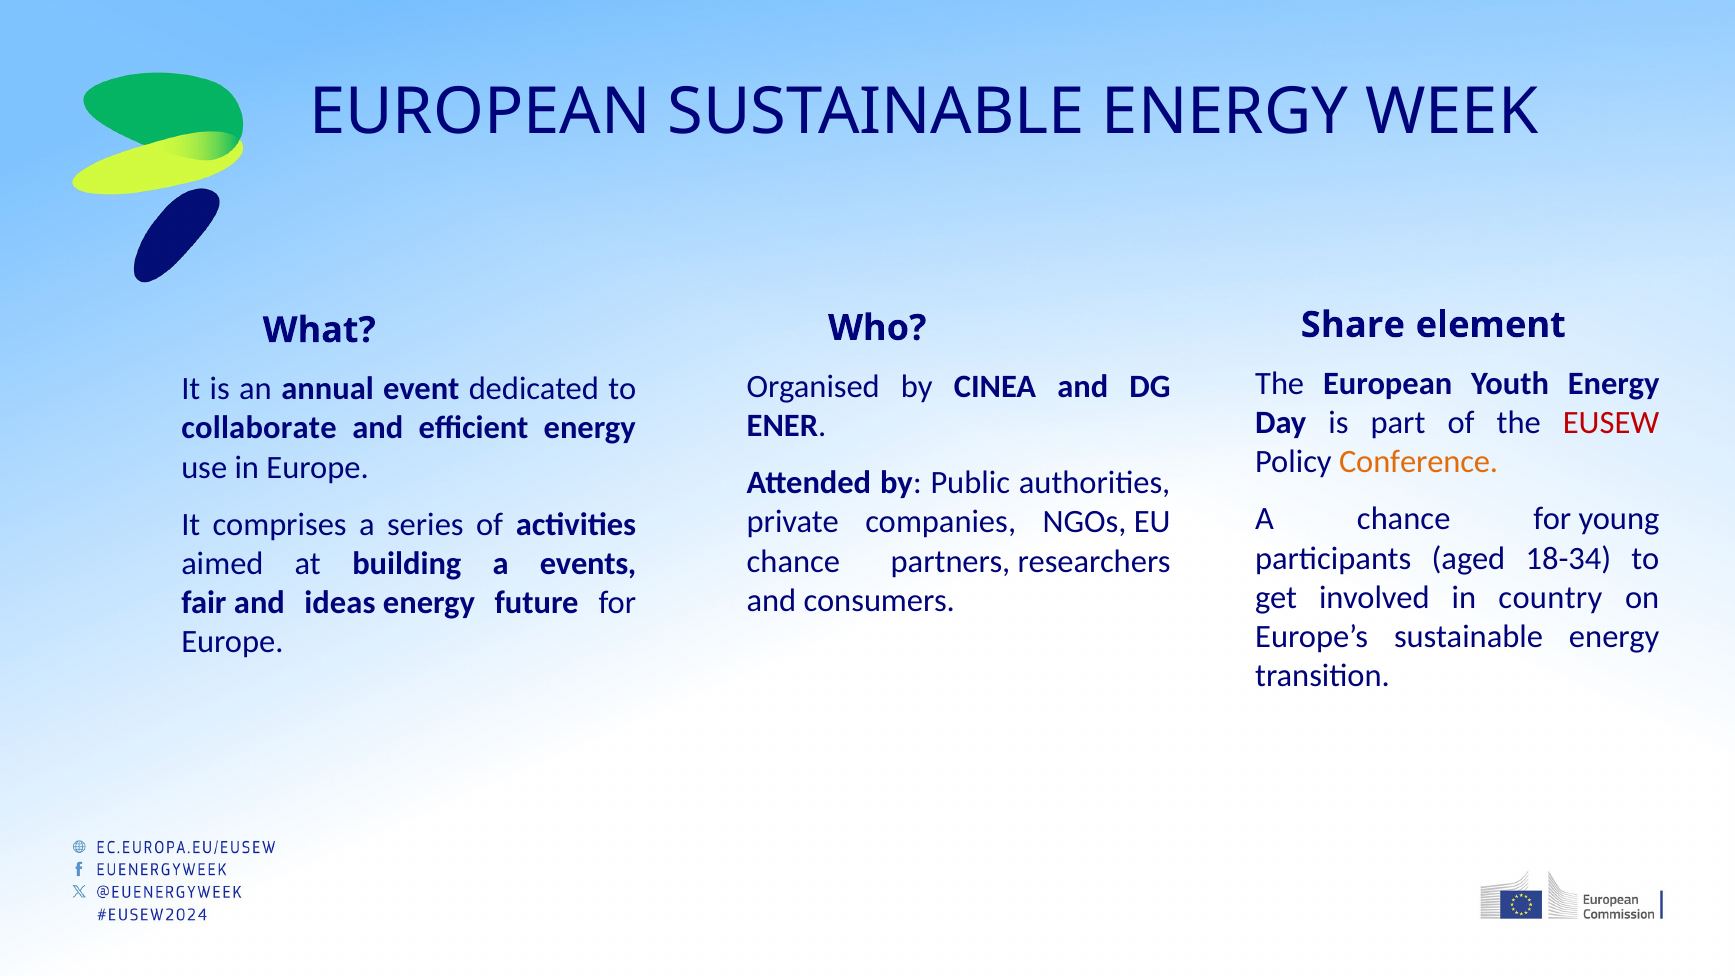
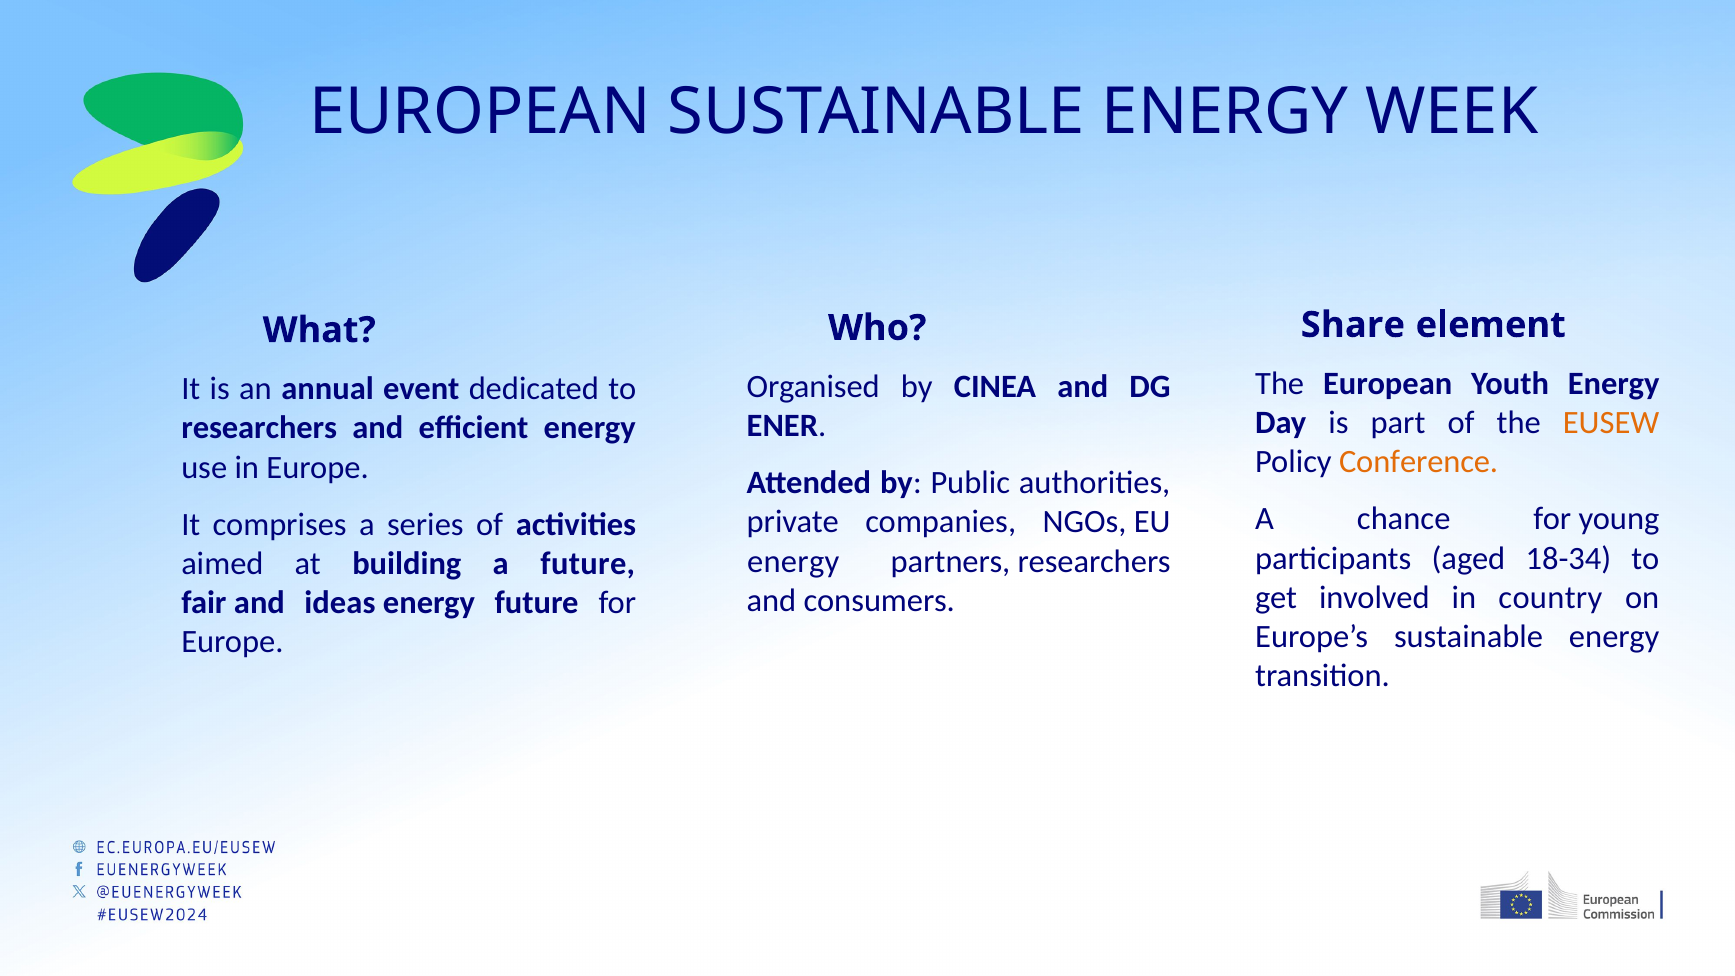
EUSEW colour: red -> orange (1611, 423)
collaborate: collaborate -> researchers (259, 428)
chance: chance -> energy (793, 561)
a events: events -> future (588, 563)
